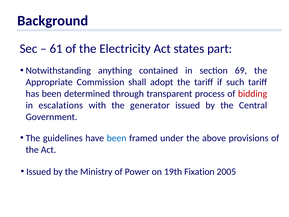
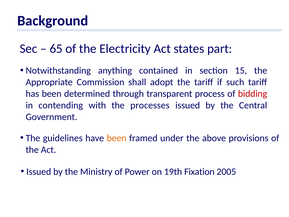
61: 61 -> 65 (56, 49)
69: 69 -> 15 (241, 70)
escalations: escalations -> contending (61, 105)
generator: generator -> processes (150, 105)
been colour: blue -> orange (117, 138)
